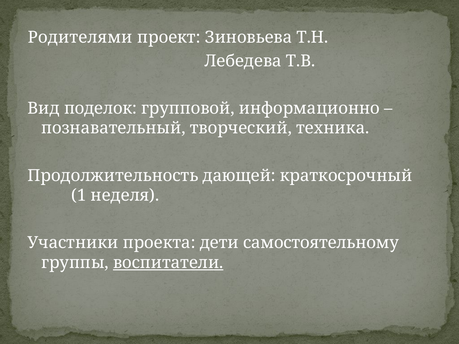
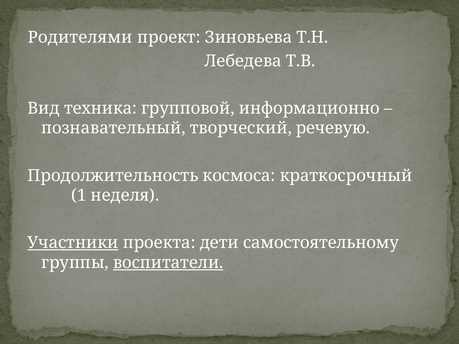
поделок: поделок -> техника (100, 108)
техника: техника -> речевую (333, 128)
дающей: дающей -> космоса (239, 176)
Участники underline: none -> present (73, 243)
